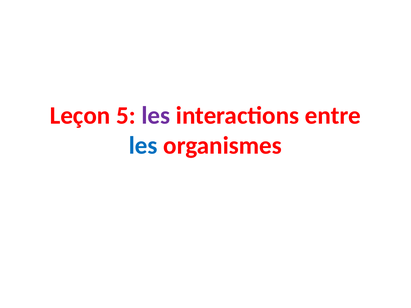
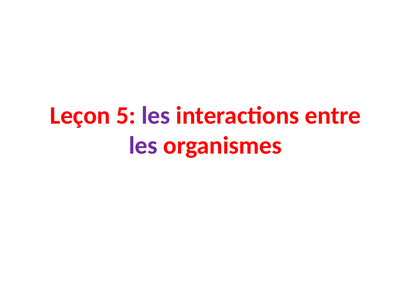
les colour: blue -> purple (143, 146)
